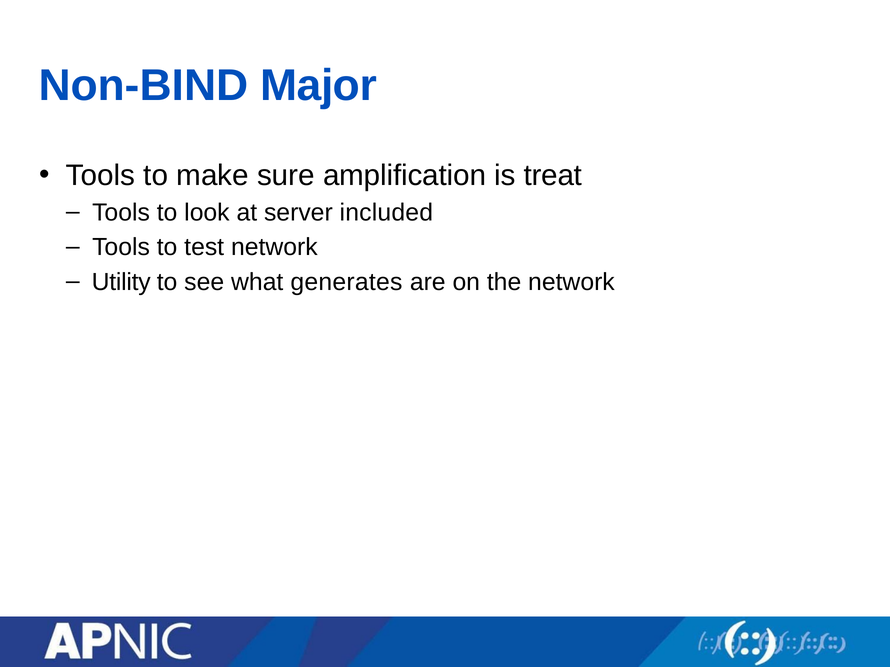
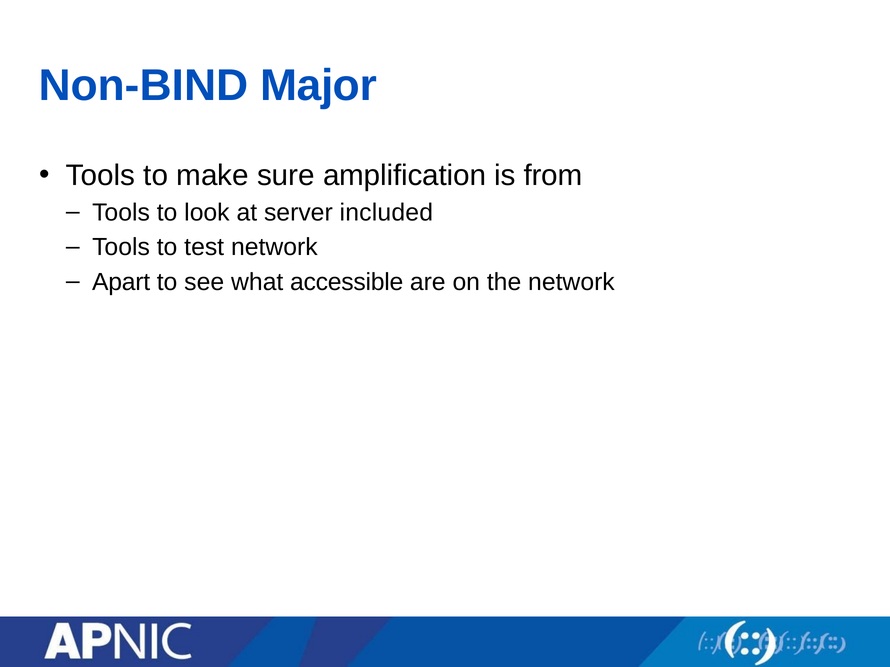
treat: treat -> from (553, 176)
Utility: Utility -> Apart (121, 282)
generates: generates -> accessible (347, 282)
